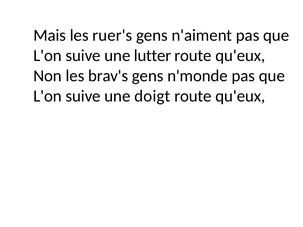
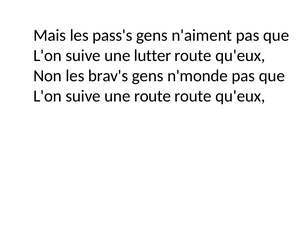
ruer's: ruer's -> pass's (112, 35)
une doigt: doigt -> route (153, 96)
